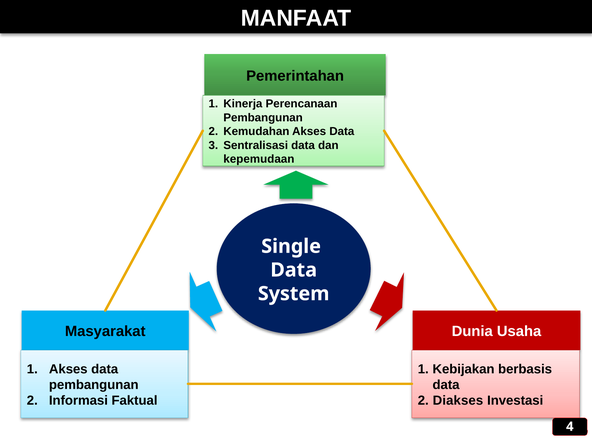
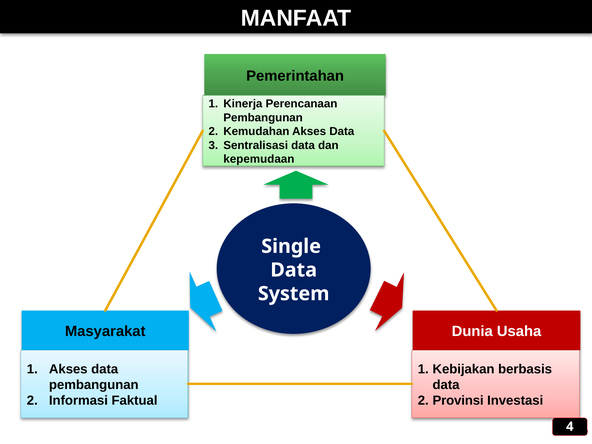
Diakses: Diakses -> Provinsi (458, 401)
